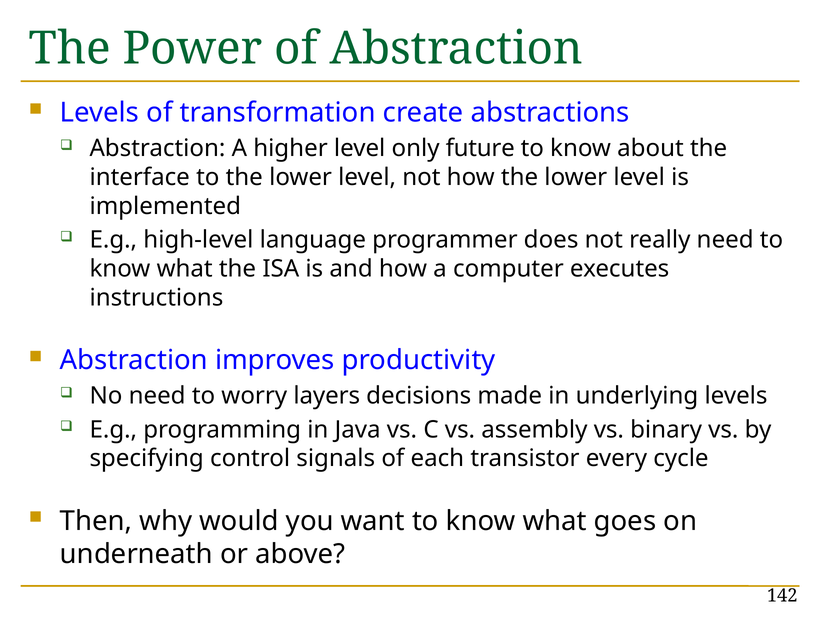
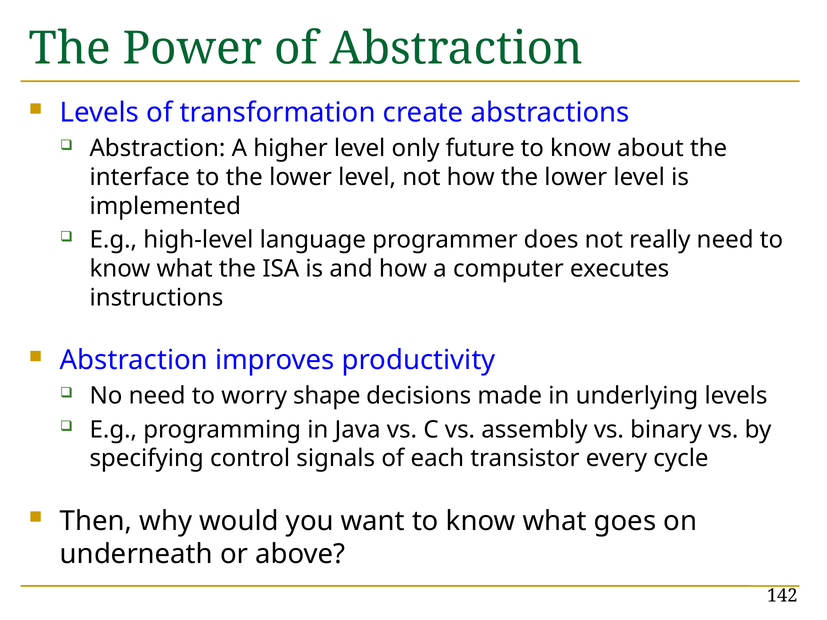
layers: layers -> shape (327, 396)
